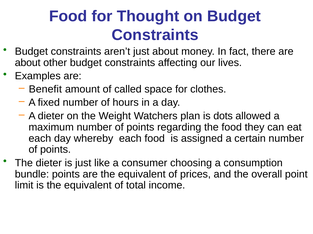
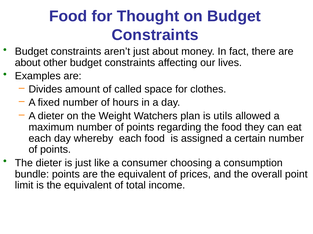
Benefit: Benefit -> Divides (45, 90)
dots: dots -> utils (223, 116)
